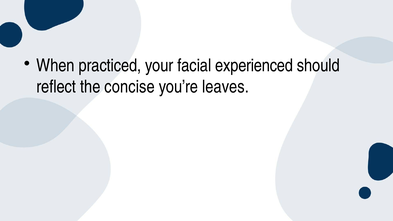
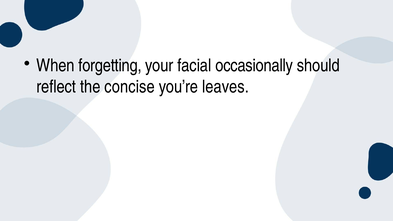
practiced: practiced -> forgetting (110, 65)
experienced: experienced -> occasionally (254, 65)
